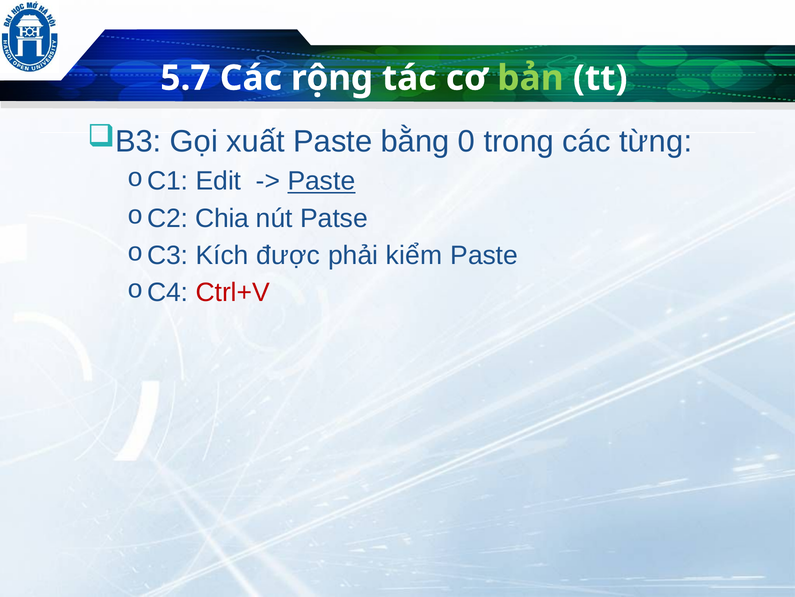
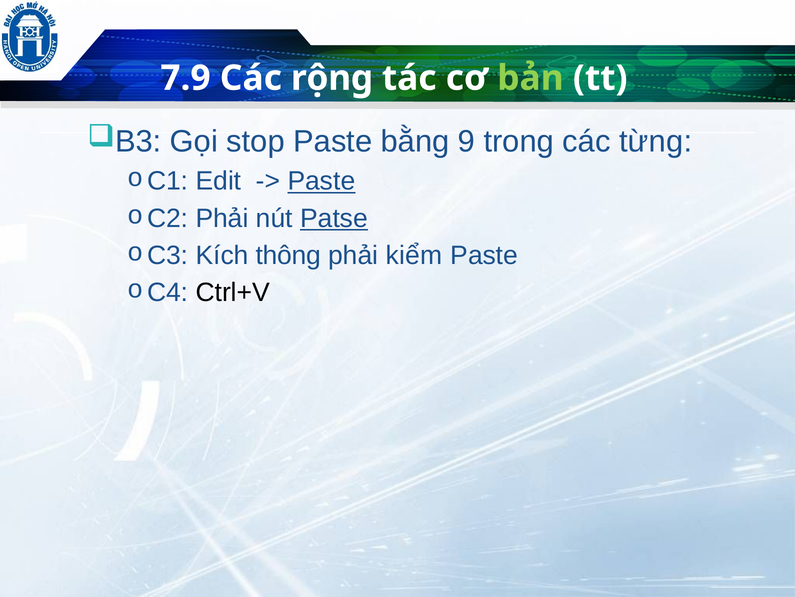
5.7: 5.7 -> 7.9 (185, 78)
xuất: xuất -> stop (256, 141)
0: 0 -> 9 (466, 141)
Chia: Chia -> Phải (222, 218)
Patse underline: none -> present (334, 218)
được: được -> thông (289, 255)
Ctrl+V colour: red -> black (233, 292)
